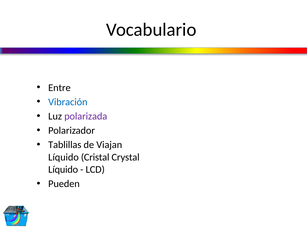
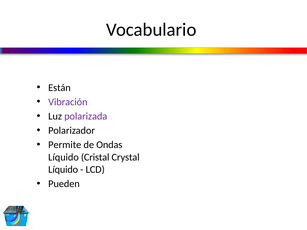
Entre: Entre -> Están (59, 88)
Vibración colour: blue -> purple (68, 102)
Tablillas: Tablillas -> Permite (65, 145)
Viajan: Viajan -> Ondas (109, 145)
